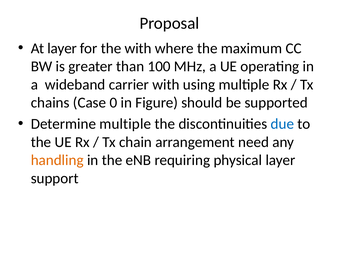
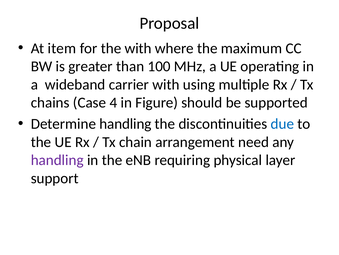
At layer: layer -> item (62, 48)
0: 0 -> 4 (113, 102)
Determine multiple: multiple -> handling (125, 124)
handling colour: orange -> purple (57, 160)
